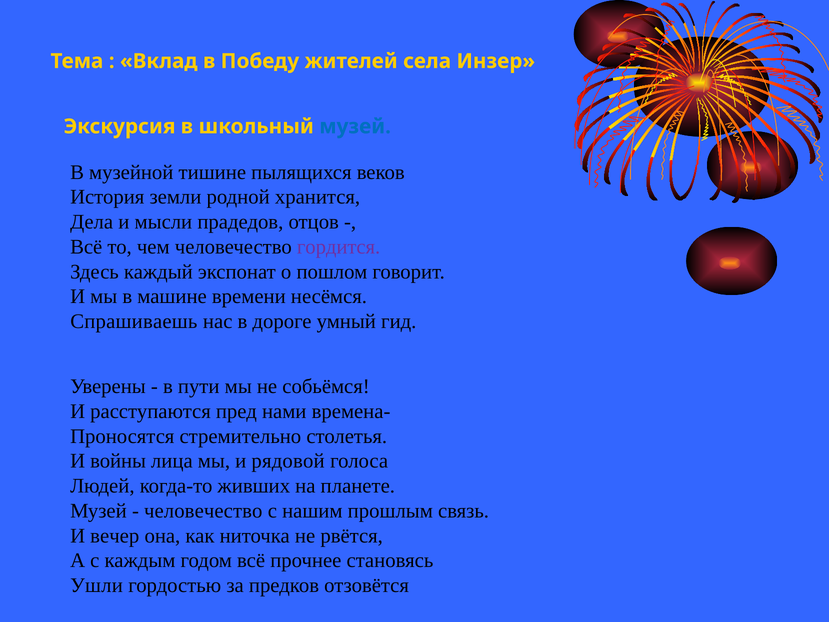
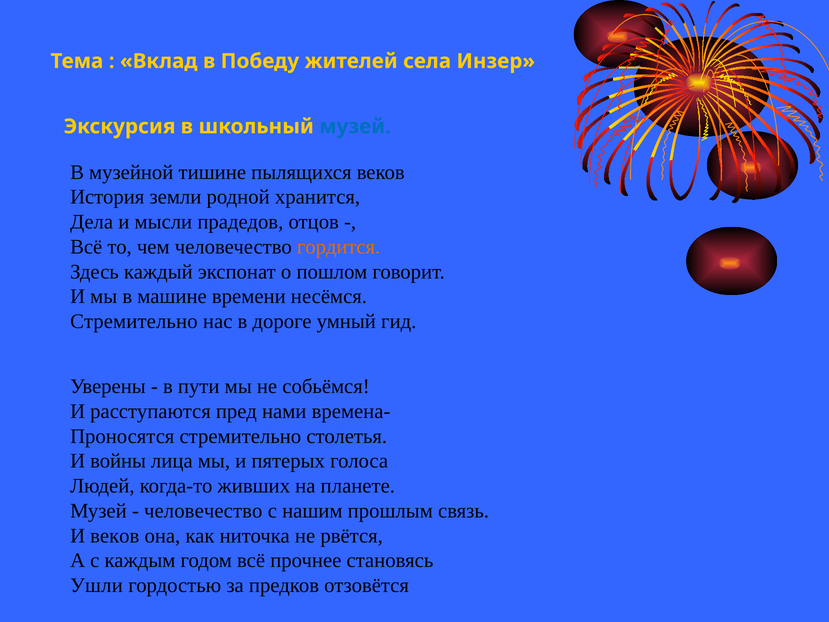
гордится colour: purple -> orange (339, 247)
Спрашиваешь: Спрашиваешь -> Стремительно (134, 321)
рядовой: рядовой -> пятерых (288, 461)
И вечер: вечер -> веков (115, 536)
